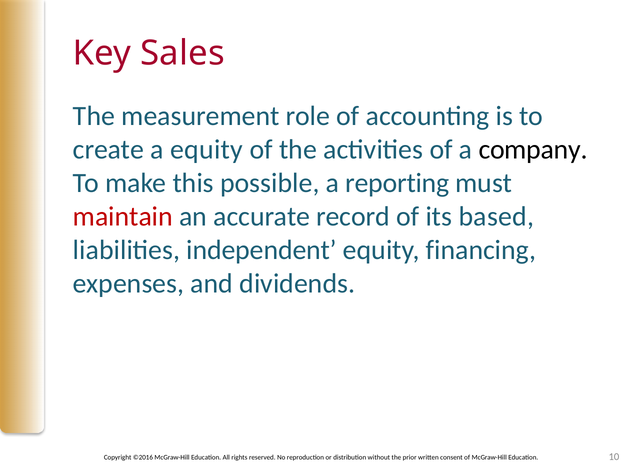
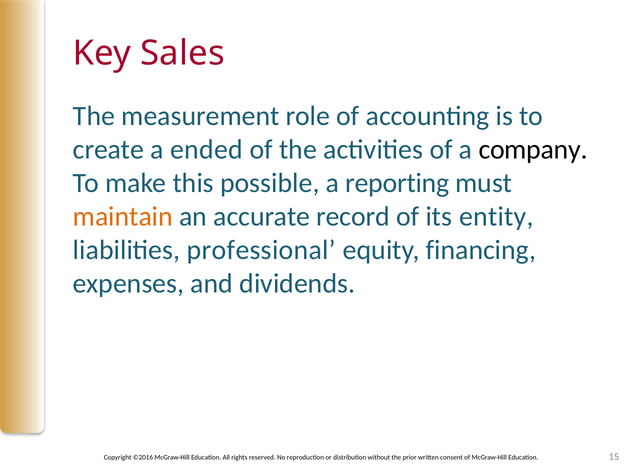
a equity: equity -> ended (206, 150)
maintain colour: red -> orange (123, 217)
based: based -> entity (496, 217)
independent: independent -> professional (261, 250)
10: 10 -> 15 (614, 457)
